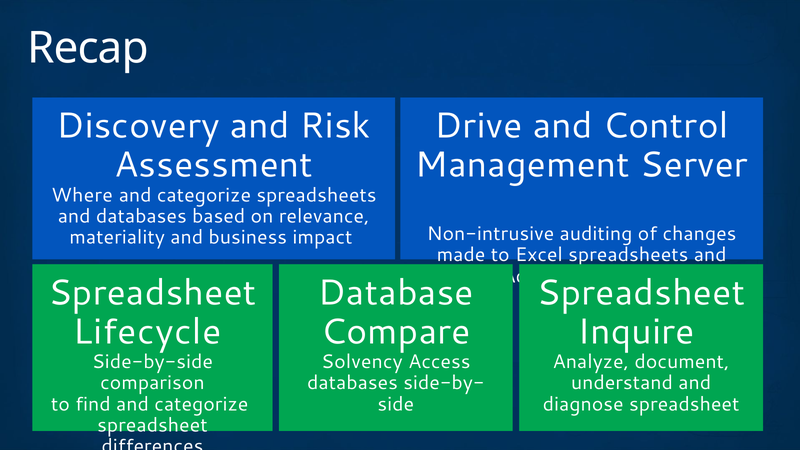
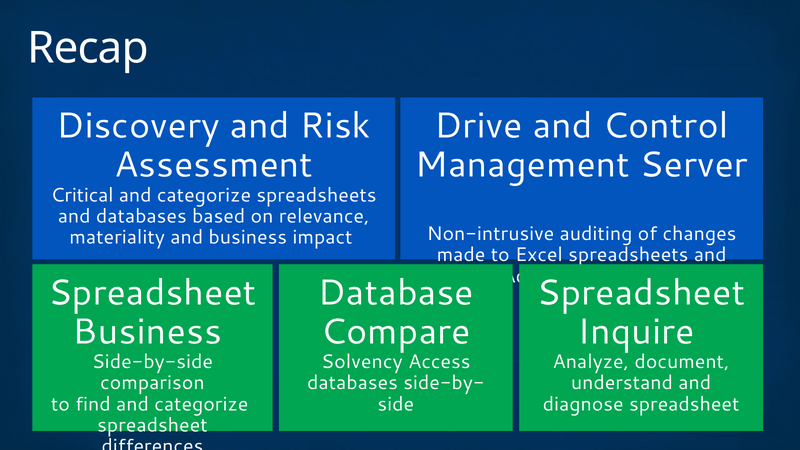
Where: Where -> Critical (82, 195)
Lifecycle: Lifecycle -> Business (147, 332)
